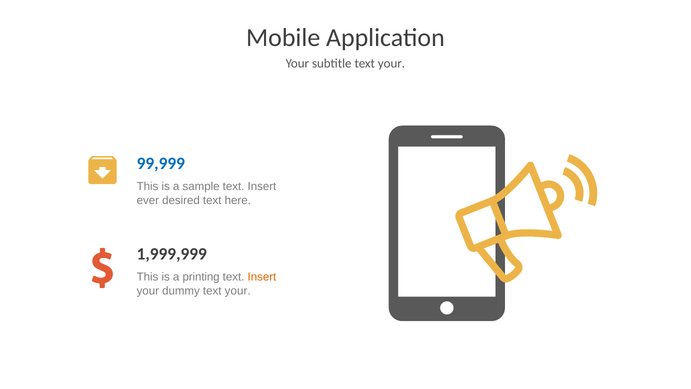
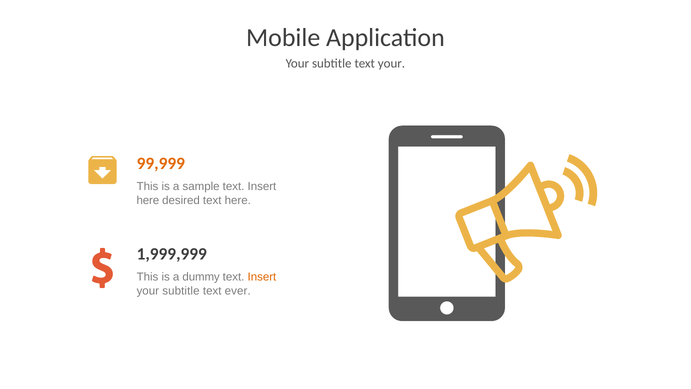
99,999 colour: blue -> orange (161, 163)
ever: ever -> here (148, 200)
printing: printing -> dummy (201, 277)
dummy: dummy -> subtitle (181, 291)
your: your -> ever (238, 291)
